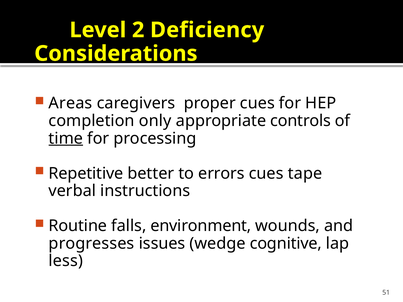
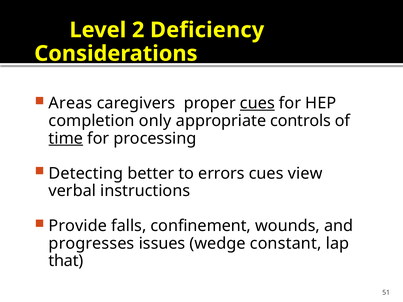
cues underline: none -> present (257, 103)
Repetitive: Repetitive -> Detecting (86, 174)
tape: tape -> view (305, 174)
Routine: Routine -> Provide (78, 226)
environment: environment -> confinement (201, 226)
cognitive: cognitive -> constant (286, 244)
less: less -> that (66, 261)
